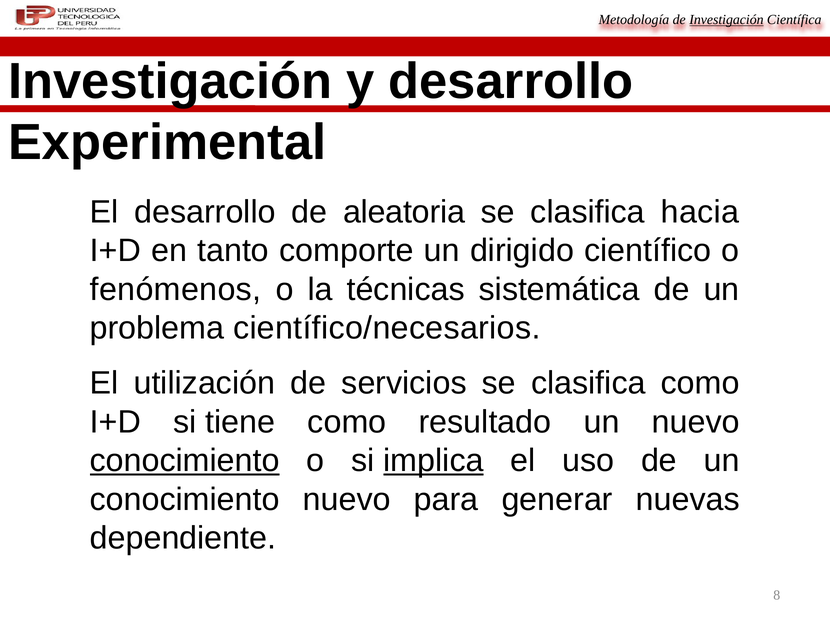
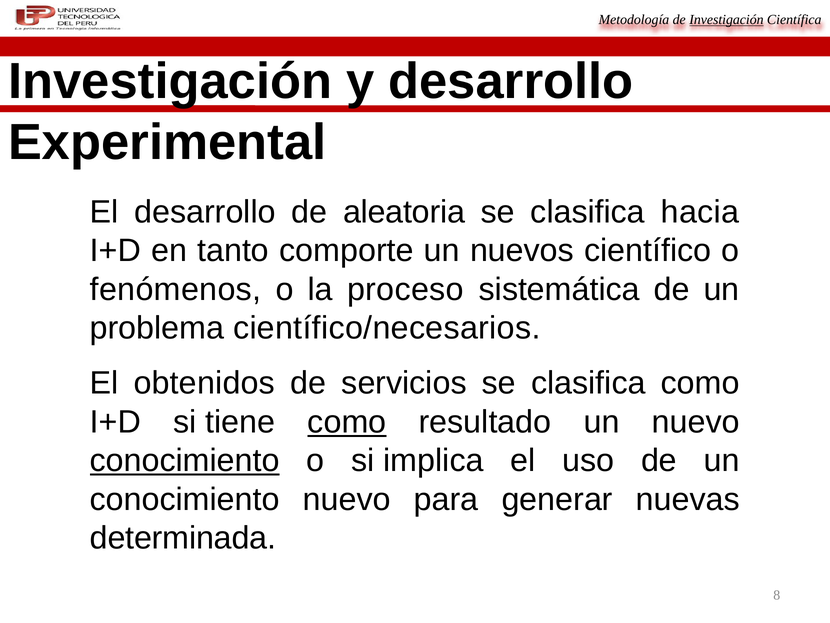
dirigido: dirigido -> nuevos (522, 250)
técnicas: técnicas -> proceso (406, 289)
utilización: utilización -> obtenidos (204, 383)
como underline: none -> present (347, 422)
implica underline: present -> none (433, 460)
dependiente: dependiente -> determinada (183, 538)
